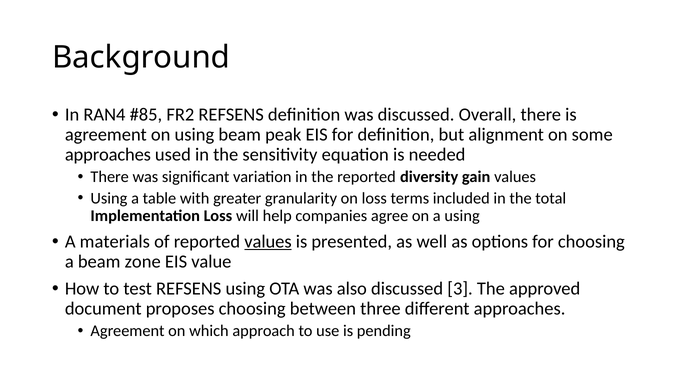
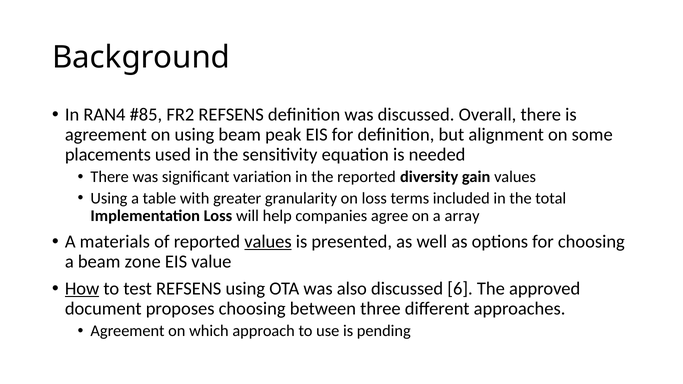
approaches: approaches -> placements (108, 155)
a using: using -> array (462, 216)
How underline: none -> present (82, 289)
3: 3 -> 6 (460, 289)
